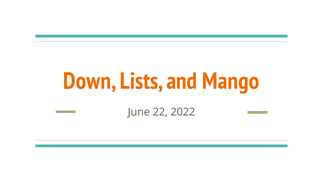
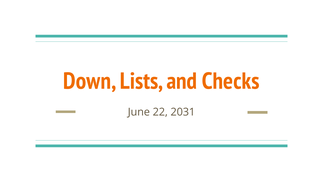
Mango: Mango -> Checks (231, 81)
2022: 2022 -> 2031 (183, 112)
